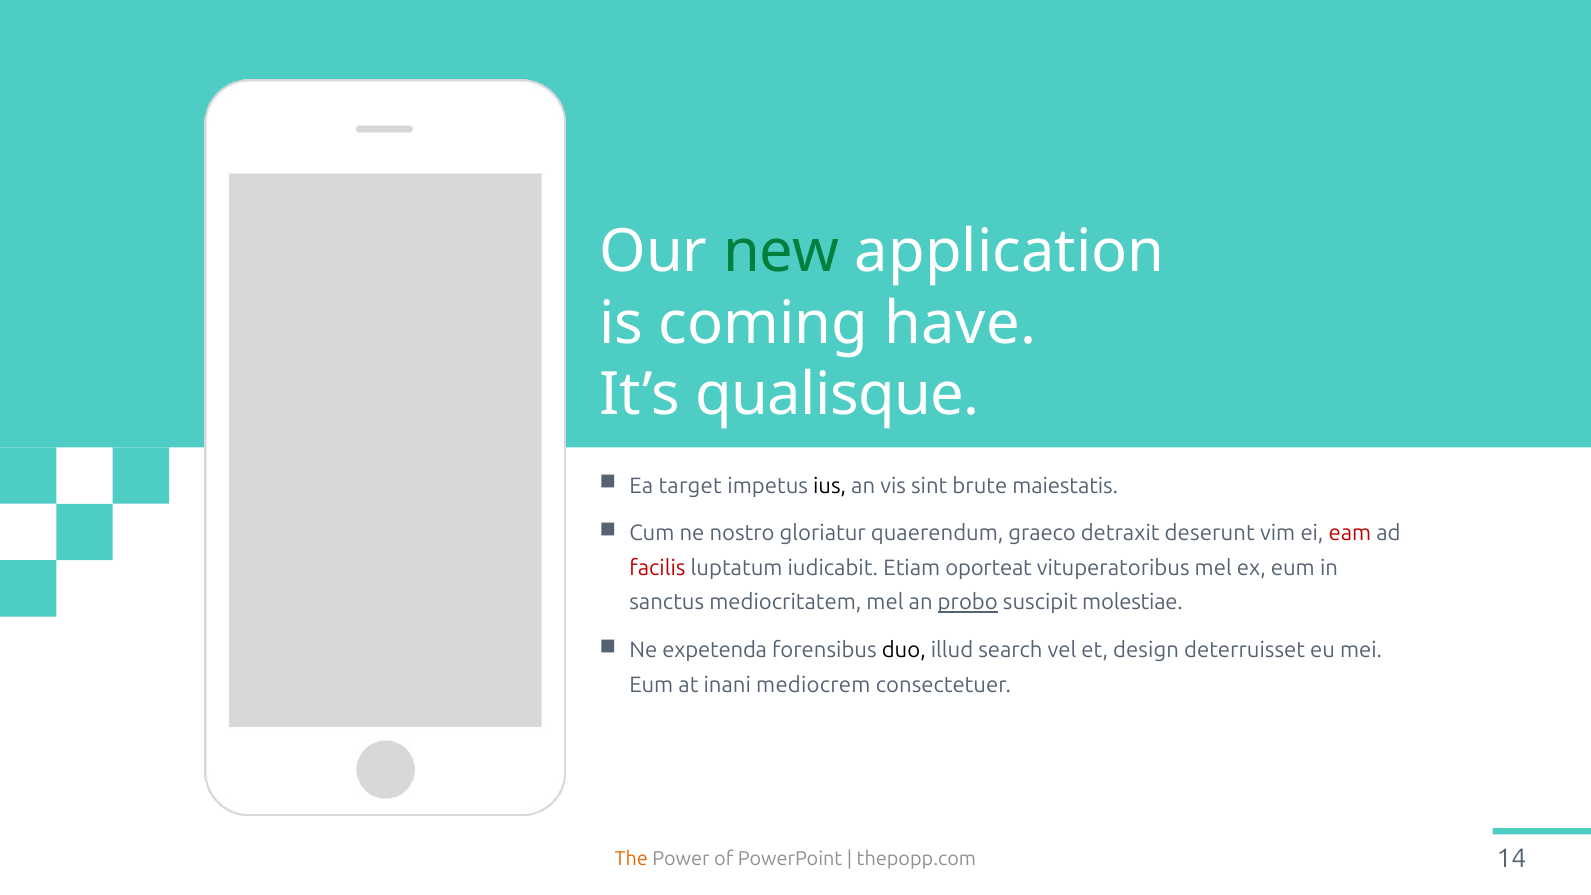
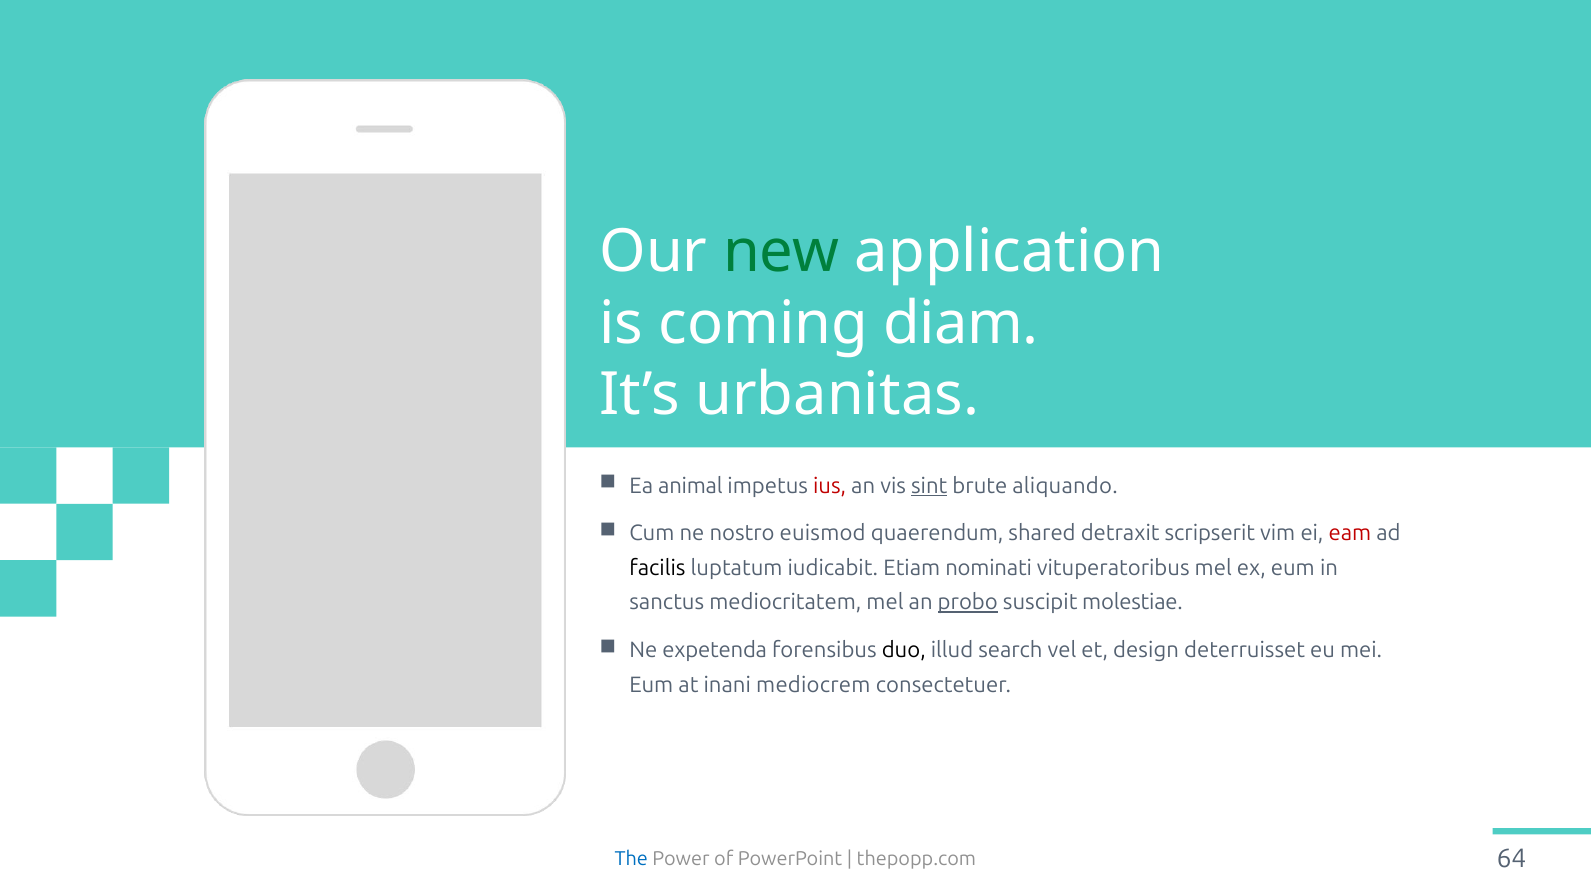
have: have -> diam (961, 324)
qualisque: qualisque -> urbanitas (837, 395)
target: target -> animal (690, 486)
ius colour: black -> red (830, 486)
sint underline: none -> present (929, 486)
maiestatis: maiestatis -> aliquando (1065, 486)
gloriatur: gloriatur -> euismod (823, 533)
graeco: graeco -> shared (1042, 533)
deserunt: deserunt -> scripserit (1210, 533)
facilis colour: red -> black (657, 568)
oporteat: oporteat -> nominati (989, 568)
The colour: orange -> blue (631, 859)
14: 14 -> 64 (1511, 858)
